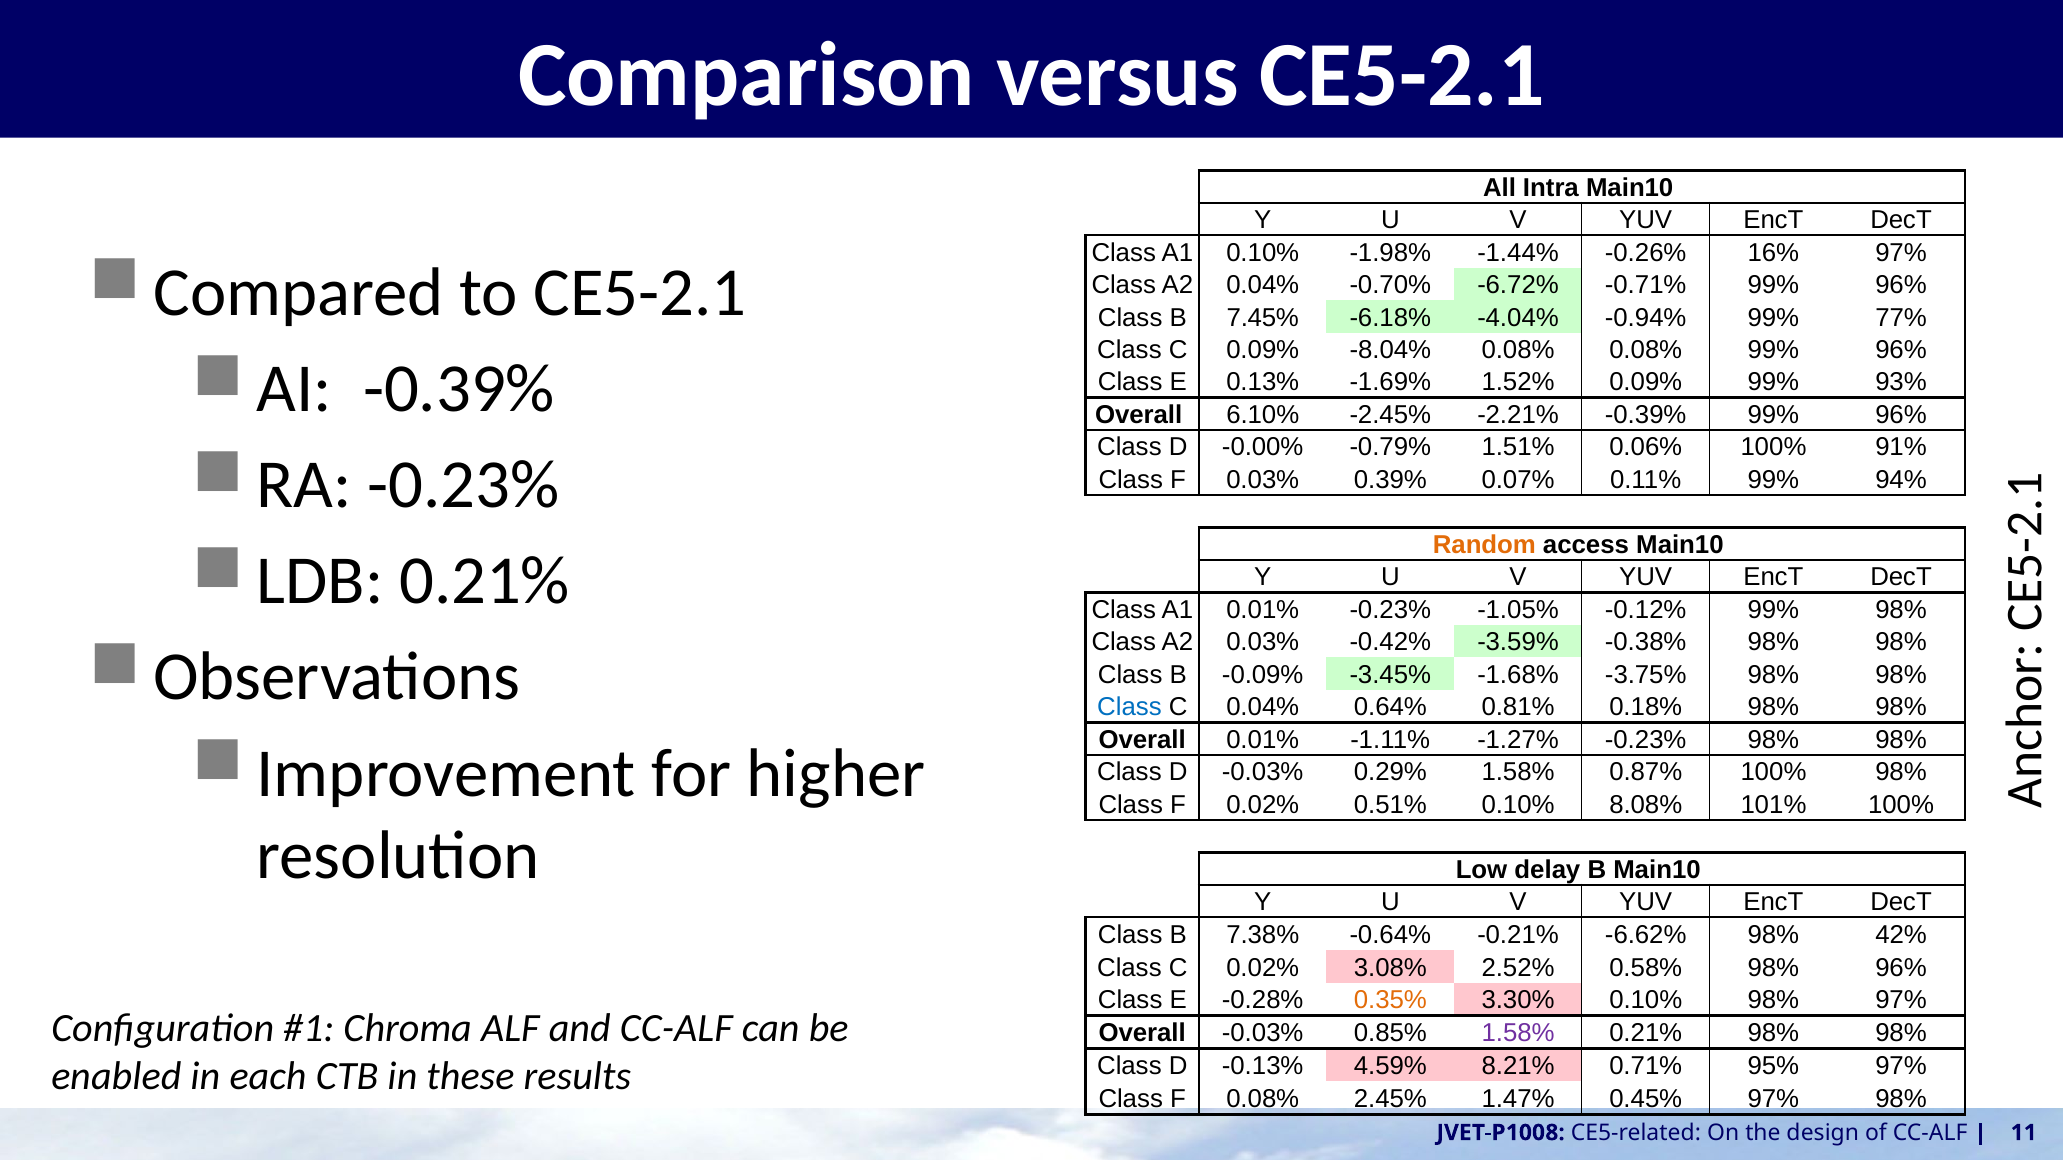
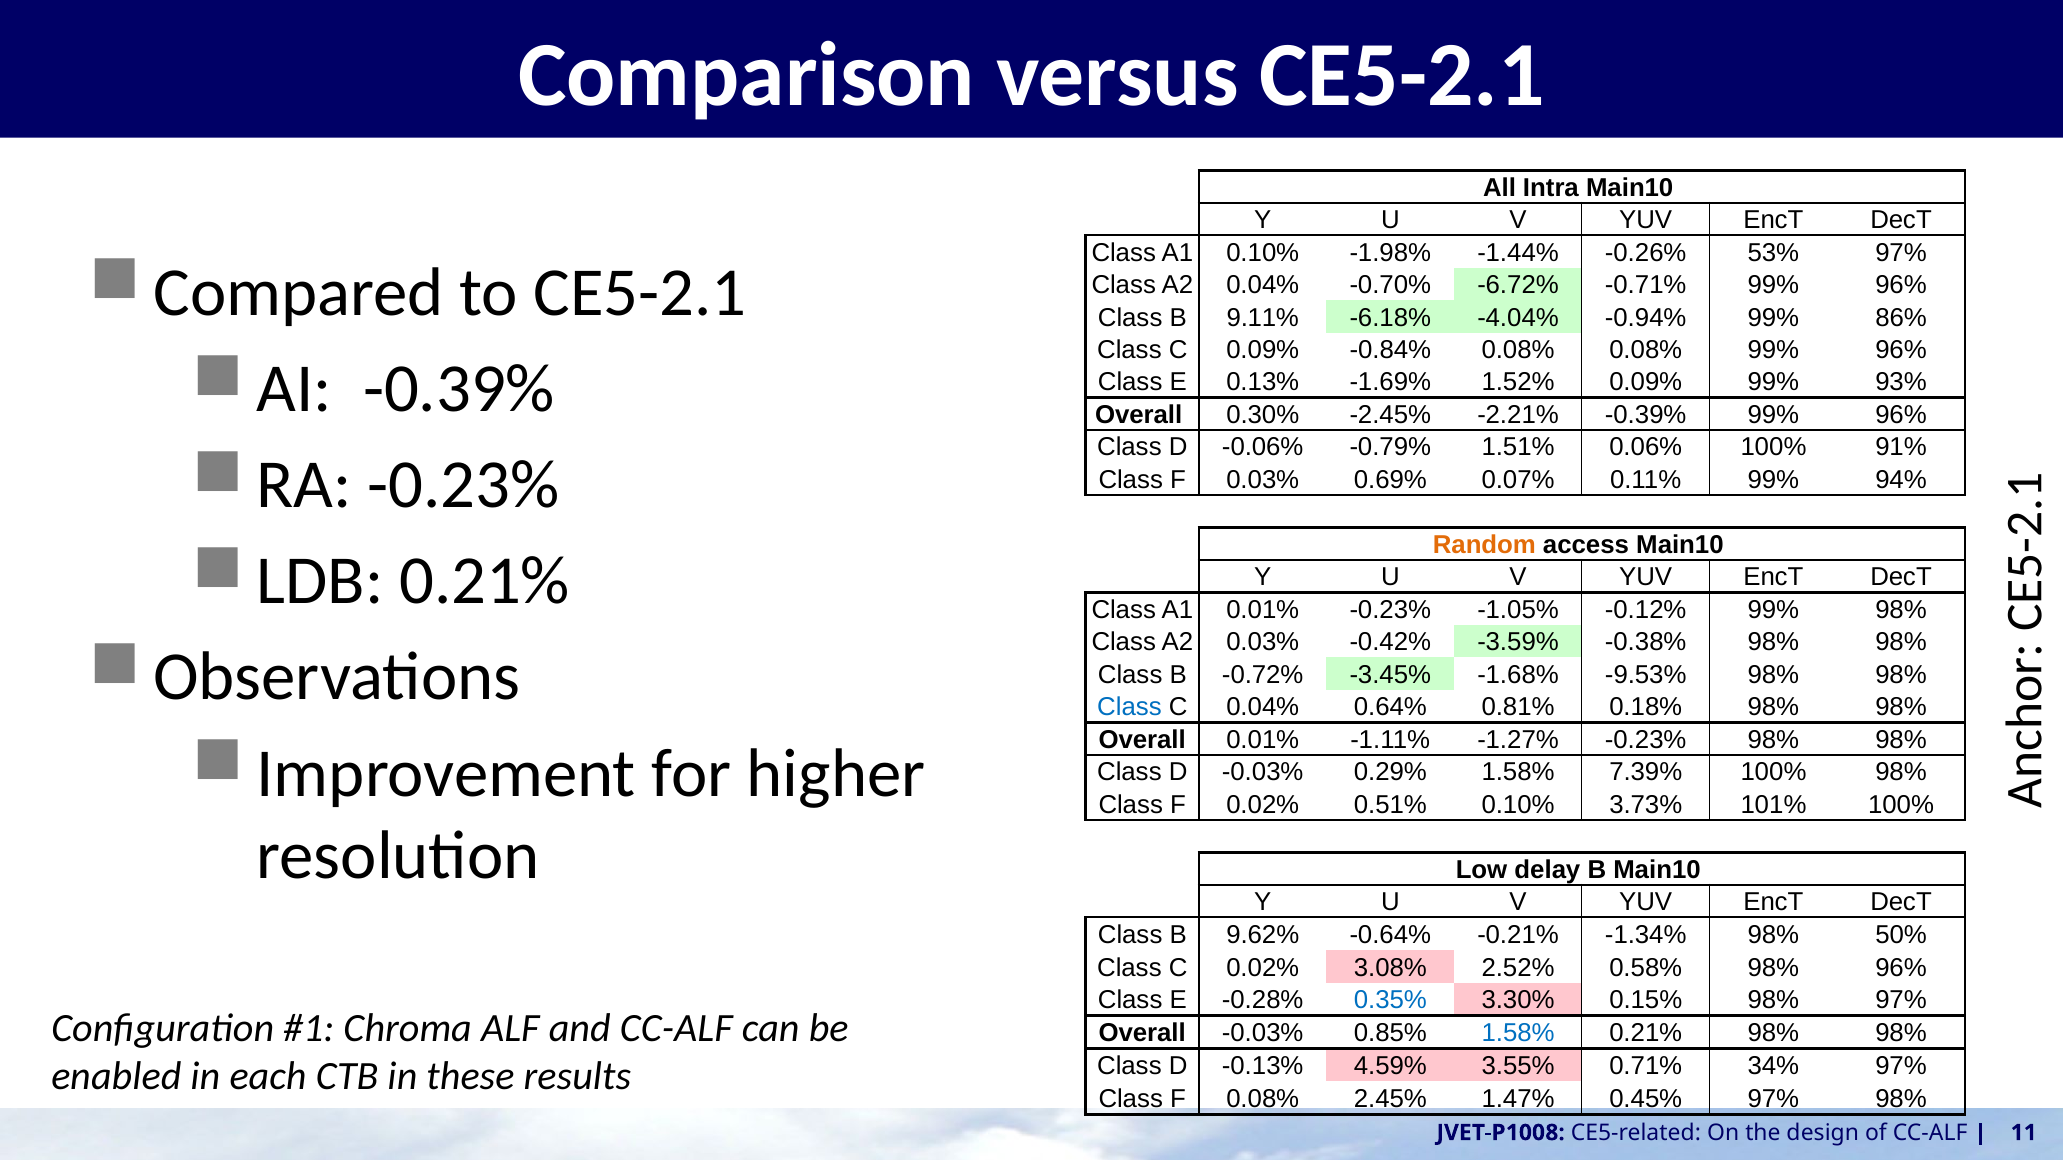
16%: 16% -> 53% (1773, 253)
7.45%: 7.45% -> 9.11% (1263, 318)
77%: 77% -> 86% (1901, 318)
-8.04%: -8.04% -> -0.84% (1390, 350)
6.10%: 6.10% -> 0.30% (1263, 415)
-0.00%: -0.00% -> -0.06% (1263, 448)
0.39%: 0.39% -> 0.69% (1390, 480)
-0.09%: -0.09% -> -0.72% (1263, 675)
-3.75%: -3.75% -> -9.53% (1646, 675)
0.87%: 0.87% -> 7.39% (1646, 772)
8.08%: 8.08% -> 3.73% (1646, 805)
7.38%: 7.38% -> 9.62% (1263, 936)
-6.62%: -6.62% -> -1.34% (1646, 936)
42%: 42% -> 50% (1901, 936)
0.35% colour: orange -> blue (1390, 1001)
3.30% 0.10%: 0.10% -> 0.15% (1646, 1001)
1.58% colour: purple -> blue (1518, 1034)
8.21%: 8.21% -> 3.55% (1518, 1066)
95%: 95% -> 34% (1773, 1066)
